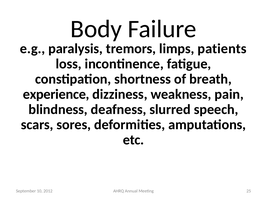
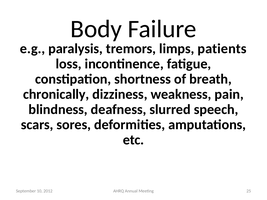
experience: experience -> chronically (56, 94)
